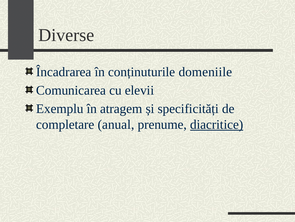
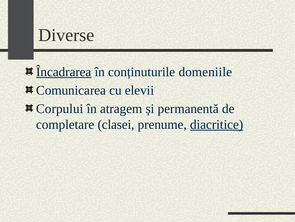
Încadrarea underline: none -> present (64, 72)
Exemplu: Exemplu -> Corpului (60, 108)
specificități: specificități -> permanentă (188, 108)
anual: anual -> clasei (116, 124)
